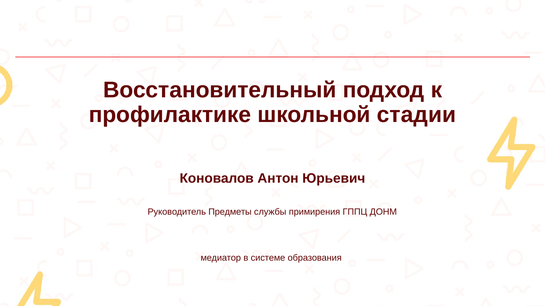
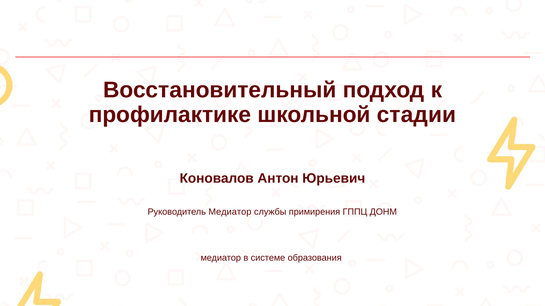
Руководитель Предметы: Предметы -> Медиатор (230, 212)
